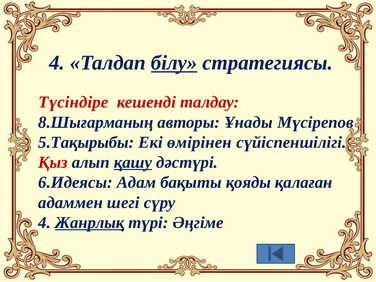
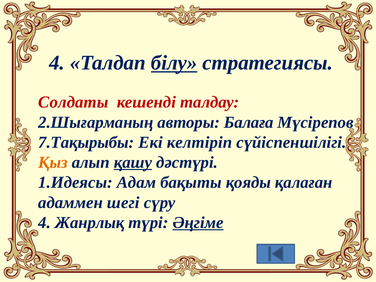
Түсіндіре: Түсіндіре -> Солдаты (73, 102)
8.Шығарманың: 8.Шығарманың -> 2.Шығарманың (96, 122)
Ұнады: Ұнады -> Балаға (249, 122)
5.Тақырыбы: 5.Тақырыбы -> 7.Тақырыбы (86, 142)
өмірінен: өмірінен -> келтіріп (199, 142)
Қыз colour: red -> orange (53, 162)
6.Идеясы: 6.Идеясы -> 1.Идеясы (75, 182)
Жанрлық underline: present -> none (90, 223)
Әңгіме underline: none -> present (198, 223)
